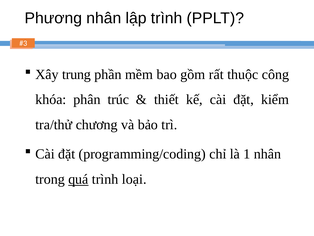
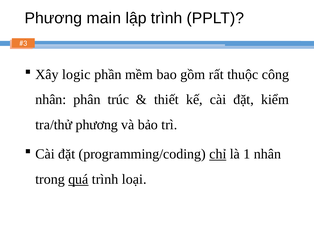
Phương nhân: nhân -> main (104, 18)
trung: trung -> logic (76, 74)
khóa: khóa -> nhân (51, 99)
tra/thử chương: chương -> phương (97, 124)
chỉ underline: none -> present (218, 154)
